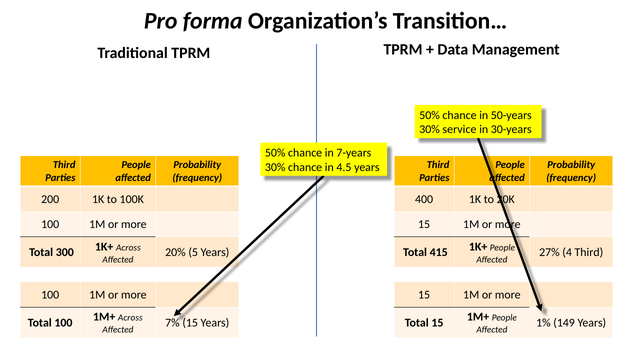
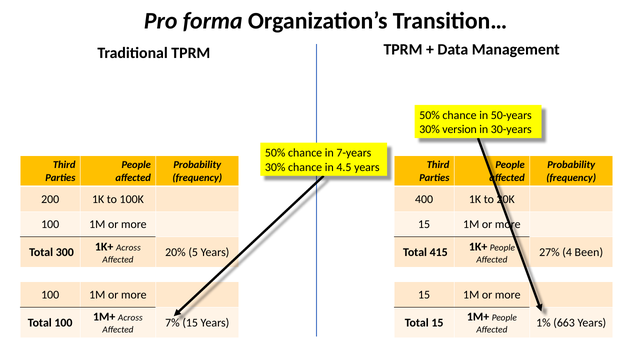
service: service -> version (460, 129)
4 Third: Third -> Been (589, 252)
149: 149 -> 663 (564, 323)
